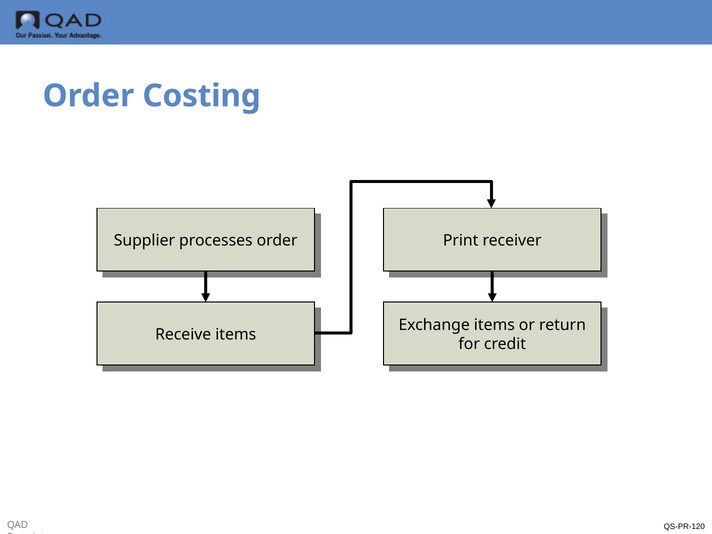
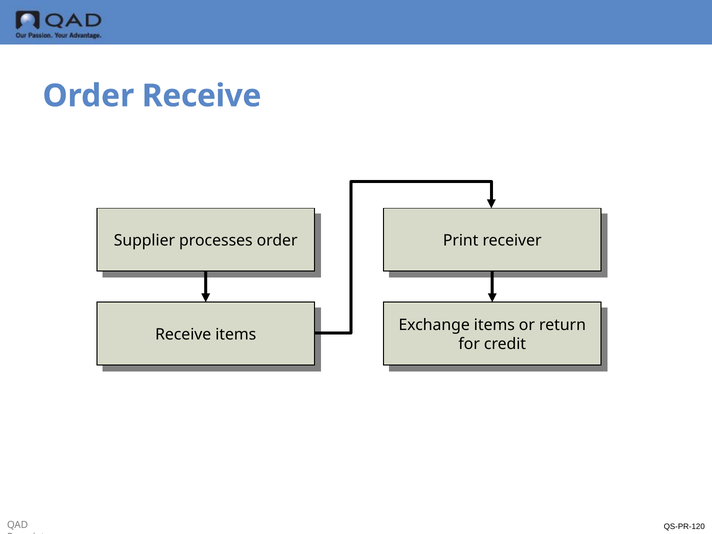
Costing: Costing -> Receive (202, 96)
